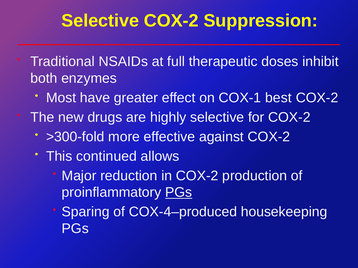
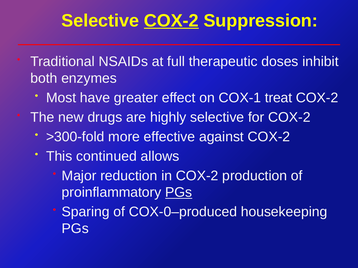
COX-2 underline: none -> present (171, 21)
best: best -> treat (279, 98)
COX-4–produced: COX-4–produced -> COX-0–produced (183, 212)
